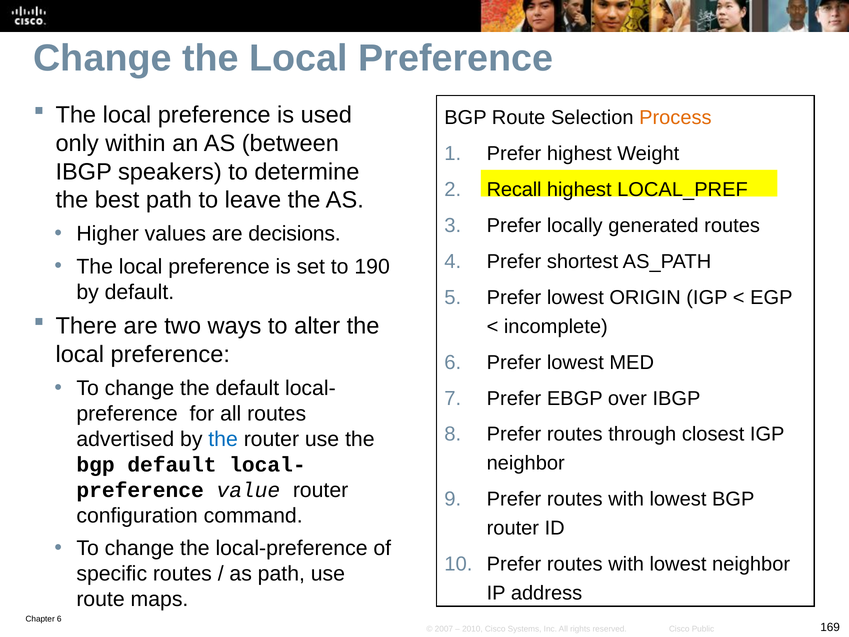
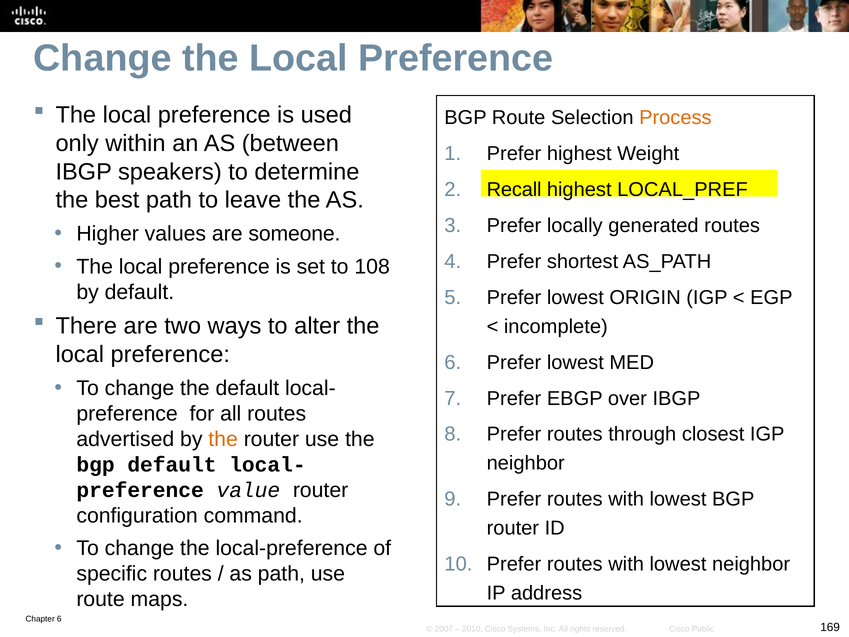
decisions: decisions -> someone (294, 234)
190: 190 -> 108 (372, 266)
the colour: blue -> orange (223, 439)
